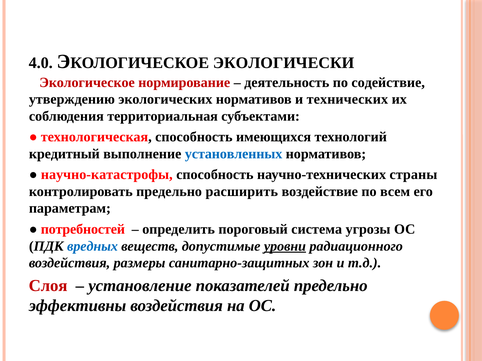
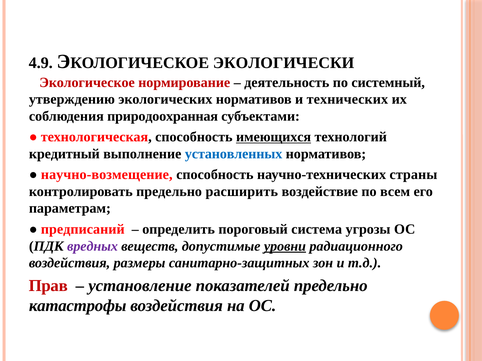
4.0: 4.0 -> 4.9 (41, 63)
содействие: содействие -> системный (388, 82)
территориальная: территориальная -> природоохранная (163, 116)
имеющихся underline: none -> present (274, 137)
научно-катастрофы: научно-катастрофы -> научно-возмещение (107, 175)
потребностей: потребностей -> предписаний (83, 230)
вредных colour: blue -> purple (93, 246)
Слоя: Слоя -> Прав (48, 286)
эффективны: эффективны -> катастрофы (78, 306)
